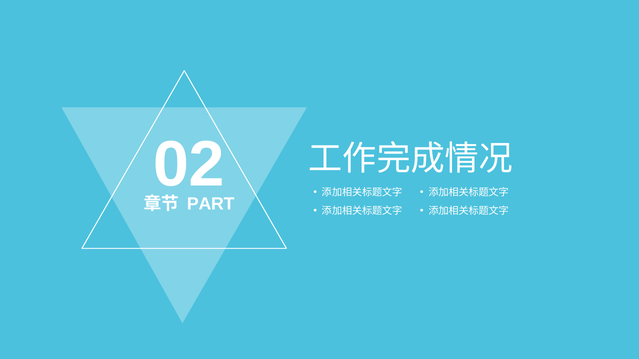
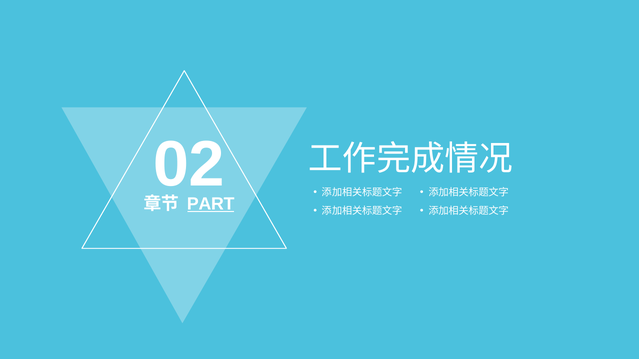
PART underline: none -> present (211, 204)
